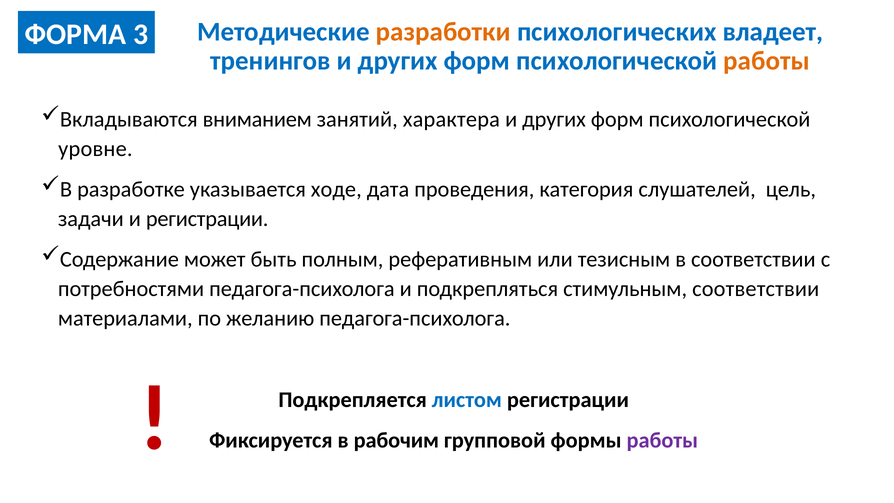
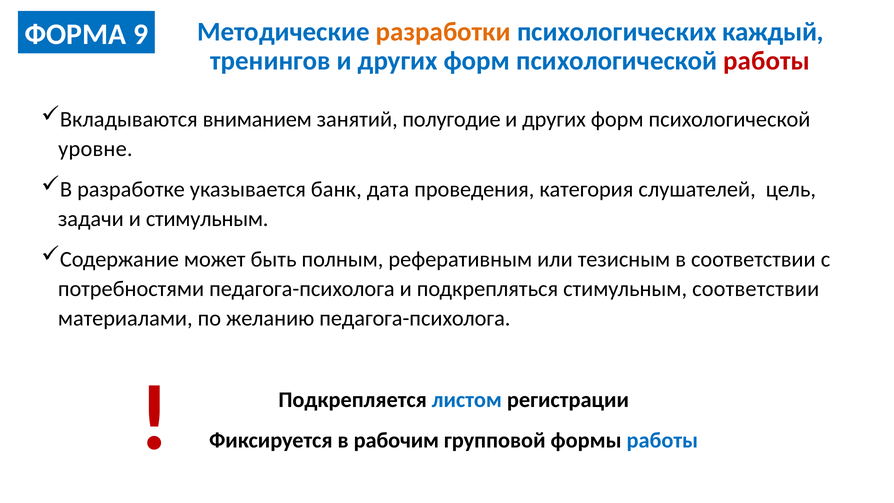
владеет: владеет -> каждый (773, 32)
3: 3 -> 9 (141, 34)
работы colour: orange -> red (767, 61)
характера: характера -> полугодие (452, 119)
ходе: ходе -> банк (336, 189)
и регистрации: регистрации -> стимульным (207, 219)
работы colour: purple -> blue (662, 440)
